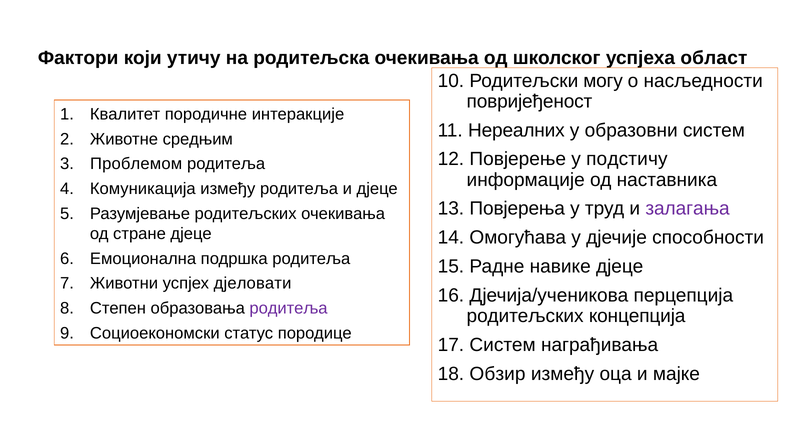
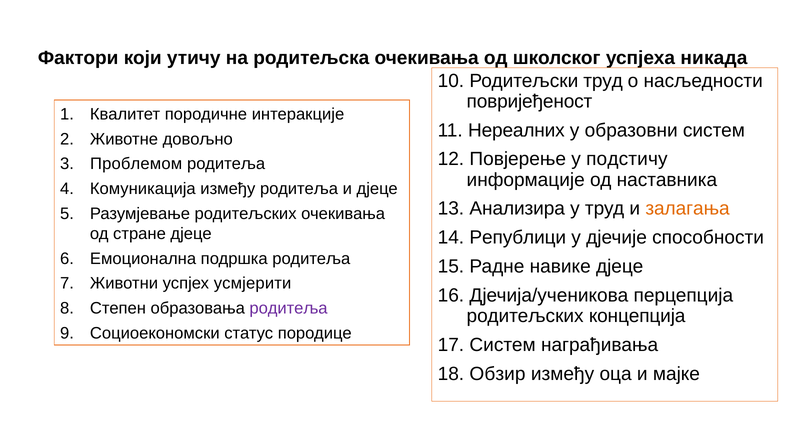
област: област -> никада (714, 58)
Родитељски могу: могу -> труд (603, 81)
средњим: средњим -> довољно (198, 139)
Повјерења: Повјерења -> Анализира (517, 209)
залагања colour: purple -> orange (688, 209)
Омогућава: Омогућава -> Републици (518, 237)
дјеловати: дјеловати -> усмјерити (253, 283)
